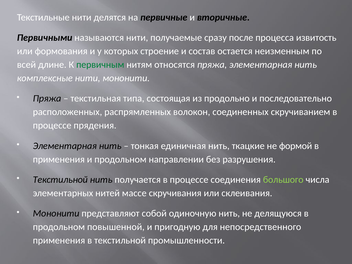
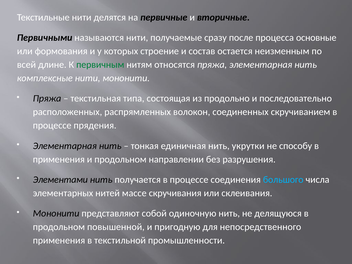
извитость: извитость -> основные (316, 38)
ткацкие: ткацкие -> укрутки (248, 146)
формой: формой -> способу (296, 146)
Текстильной: Текстильной -> Элементами (60, 180)
большого colour: light green -> light blue (283, 180)
